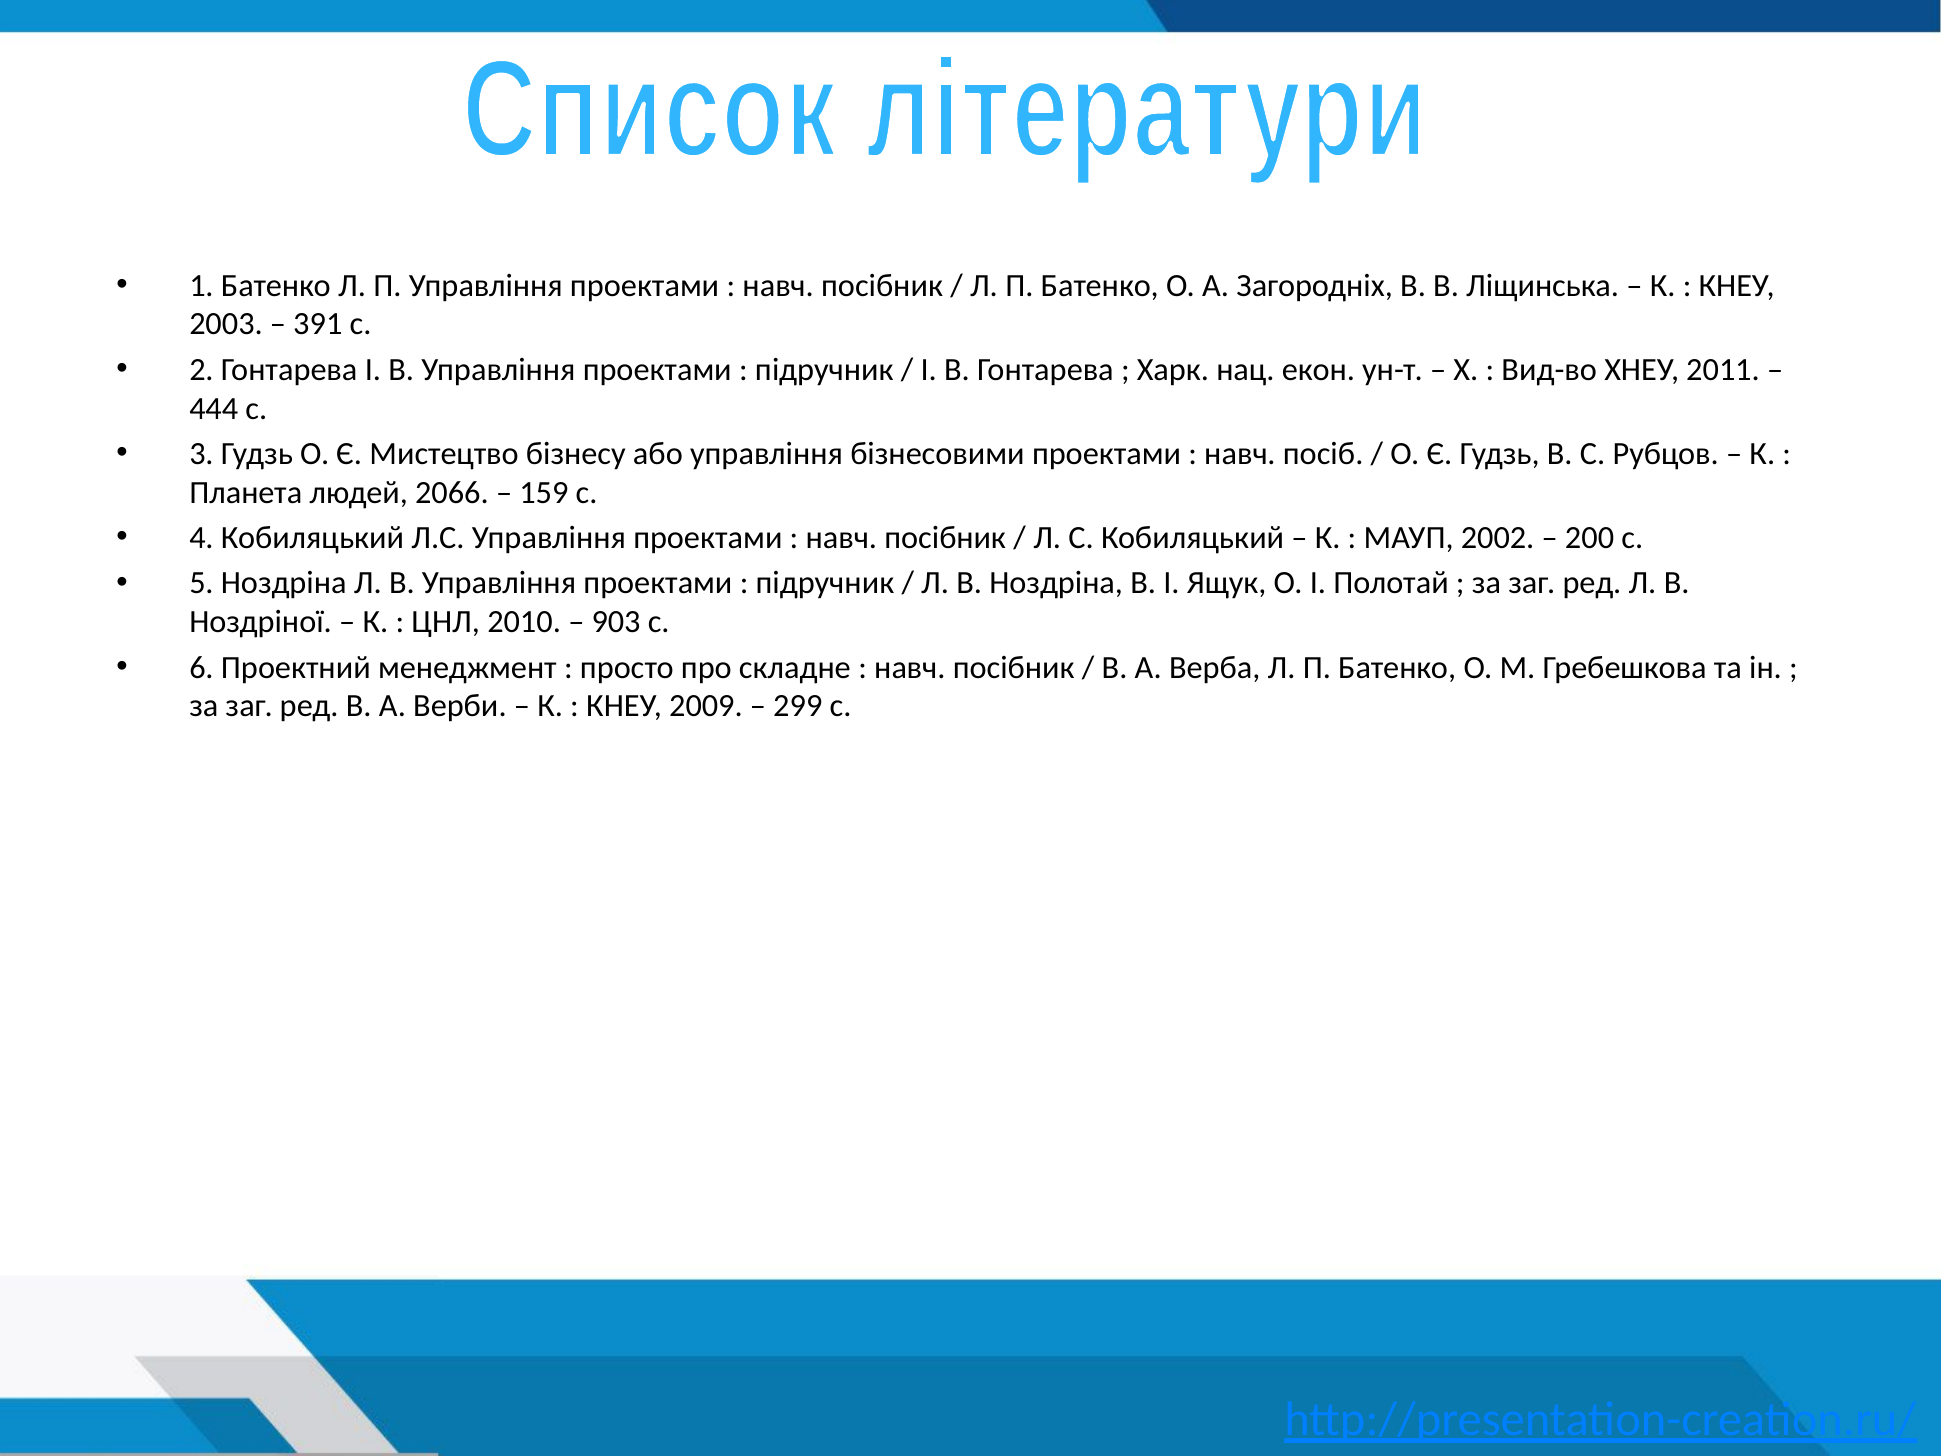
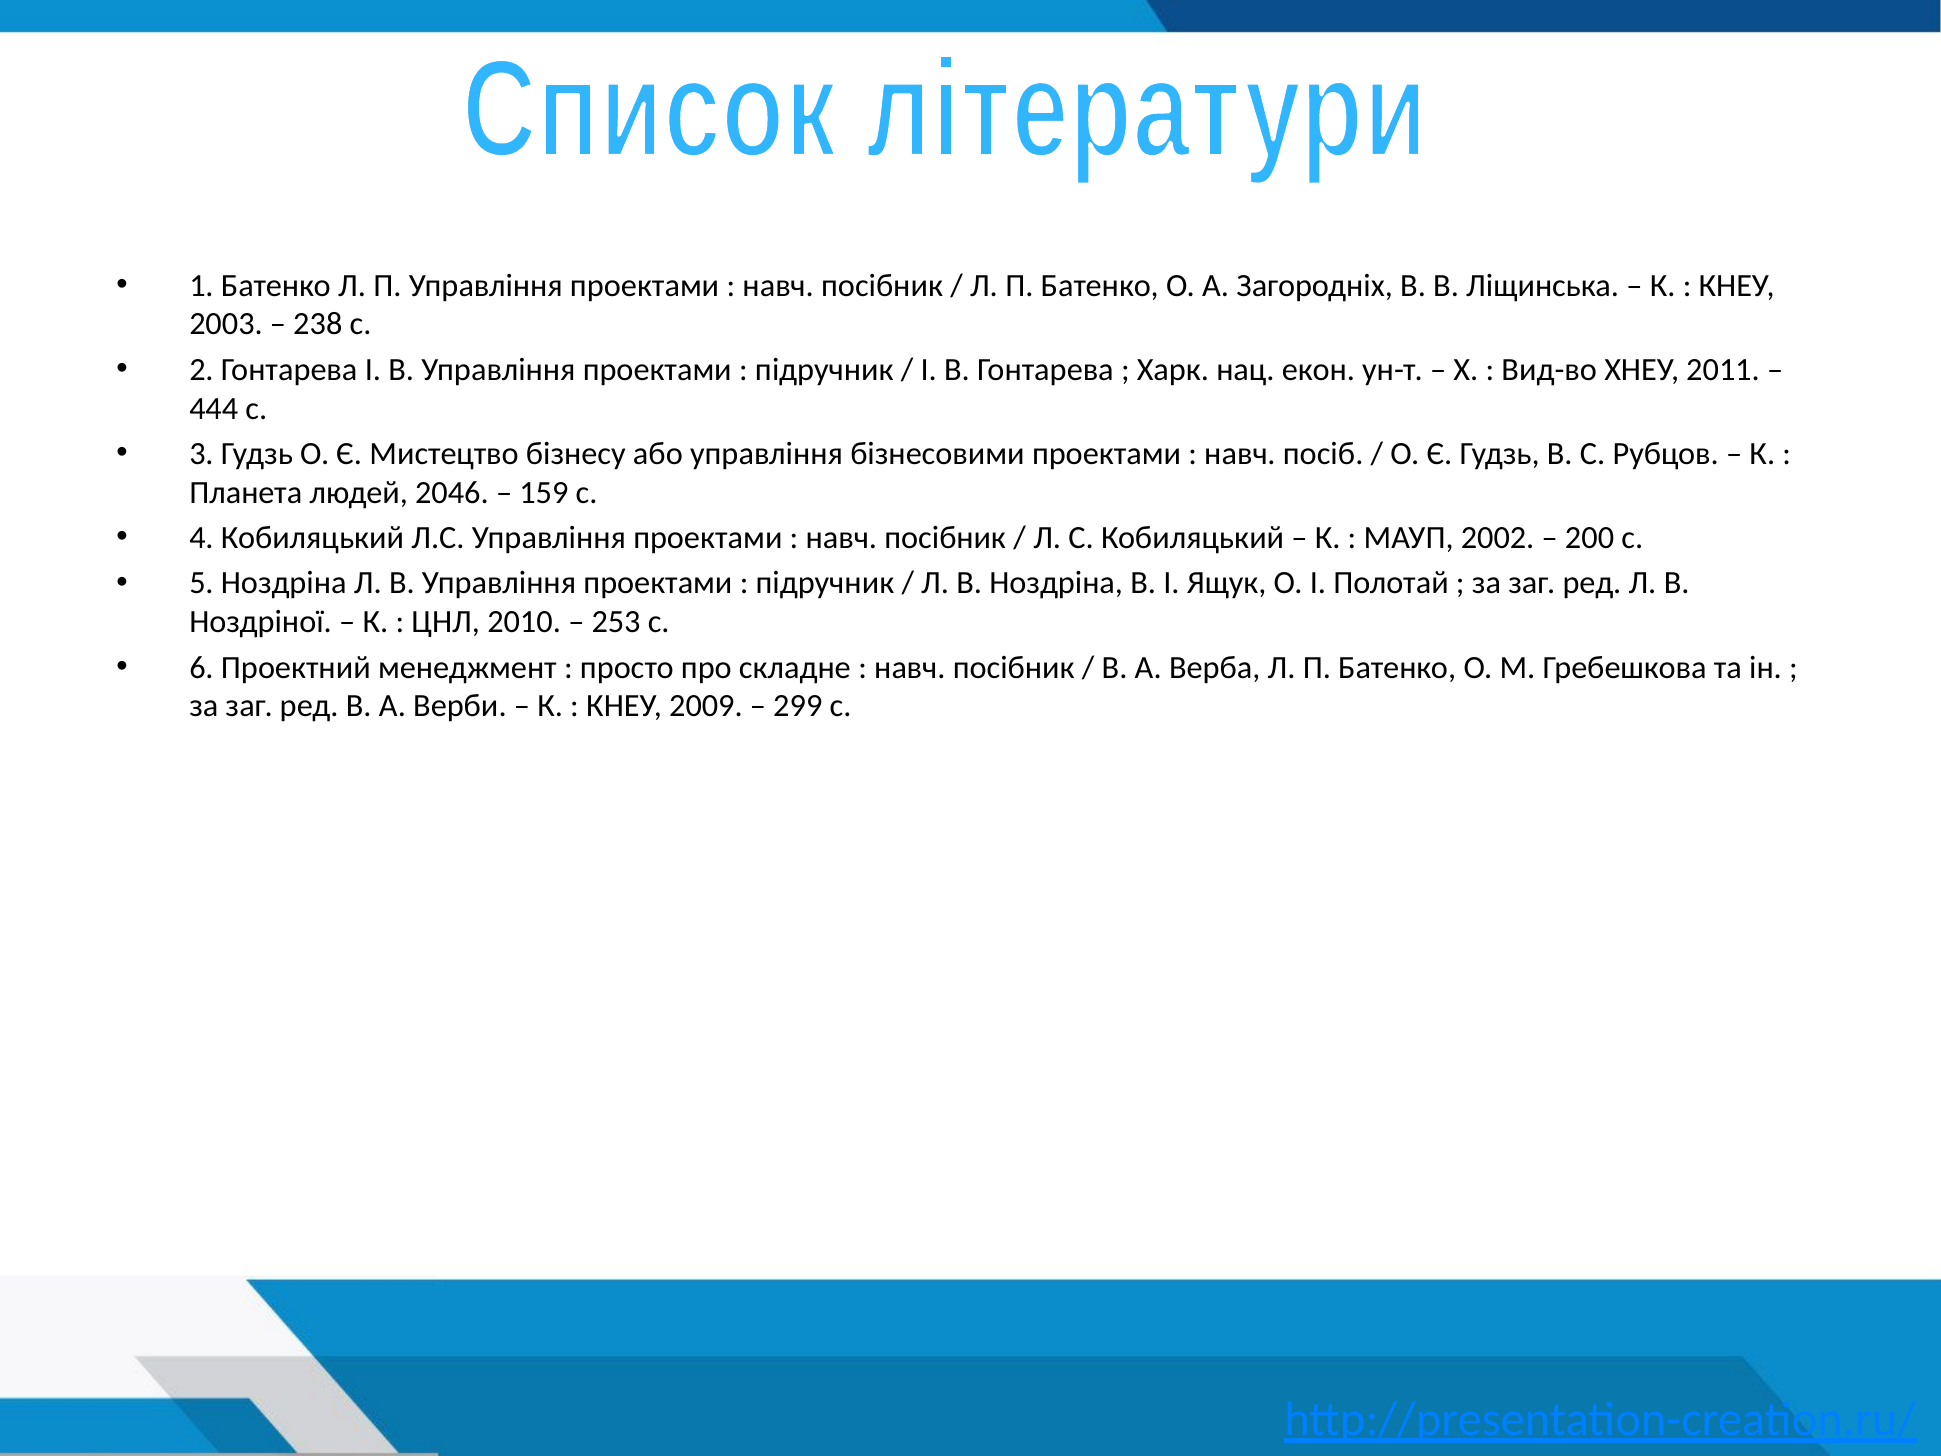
391: 391 -> 238 (318, 324)
2066: 2066 -> 2046 (452, 492)
903: 903 -> 253 (616, 622)
